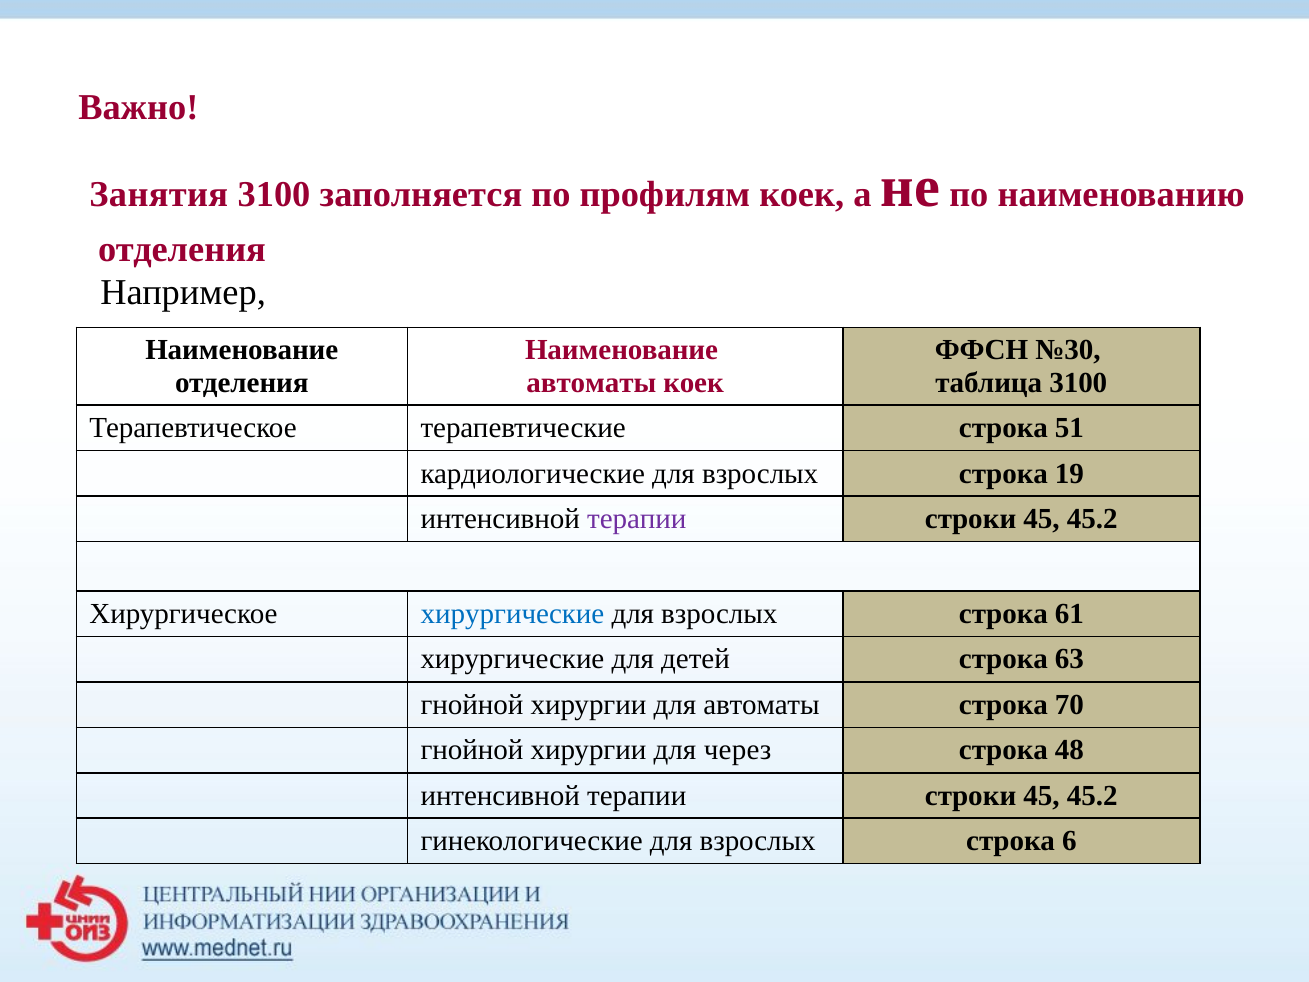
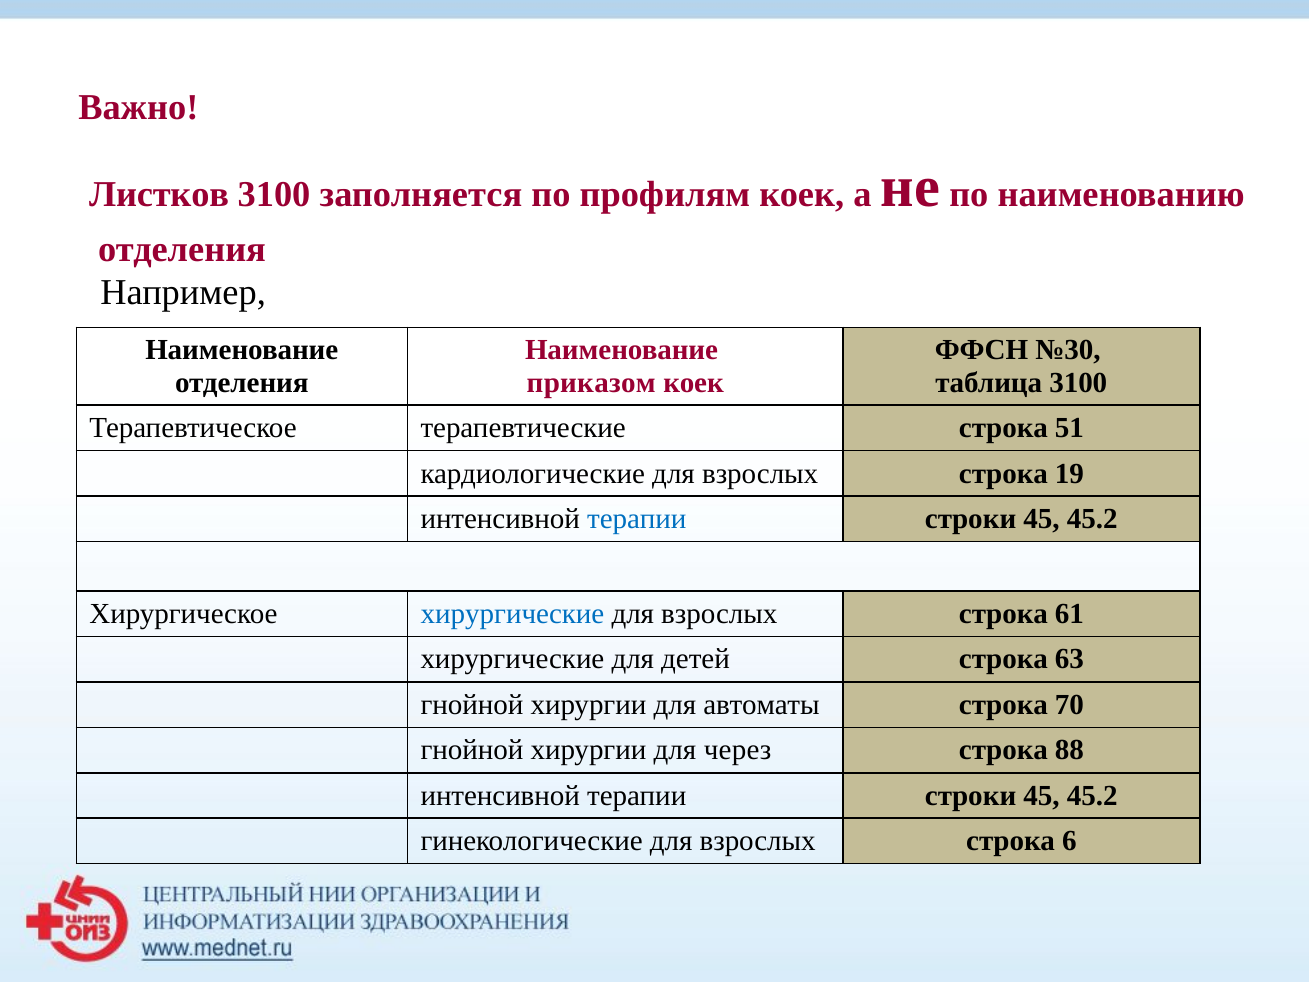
Занятия: Занятия -> Листков (159, 194)
автоматы: автоматы -> приказом (591, 383)
терапии colour: purple -> blue (637, 519)
48: 48 -> 88 (1069, 750)
